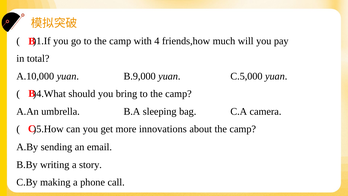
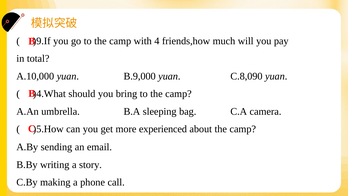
)1.If: )1.If -> )9.If (42, 41)
C.5,000: C.5,000 -> C.8,090 (246, 76)
innovations: innovations -> experienced (163, 129)
